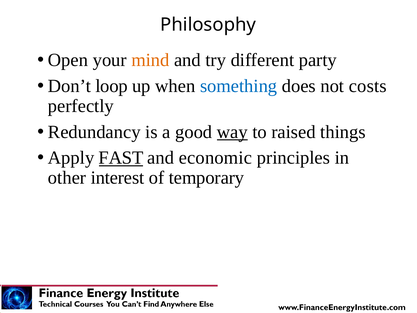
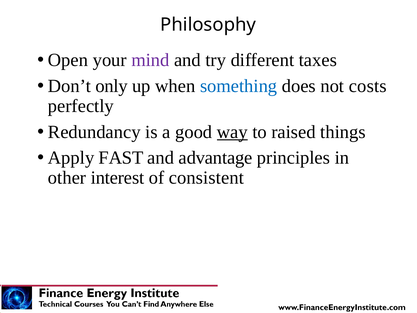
mind colour: orange -> purple (150, 60)
party: party -> taxes (318, 60)
loop: loop -> only (112, 86)
FAST underline: present -> none (121, 158)
economic: economic -> advantage (216, 158)
temporary: temporary -> consistent (206, 178)
